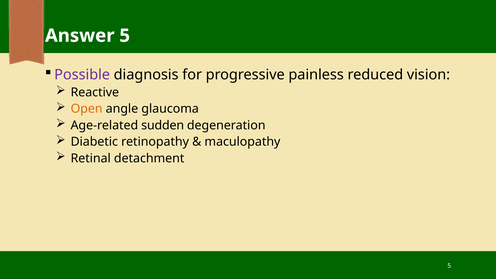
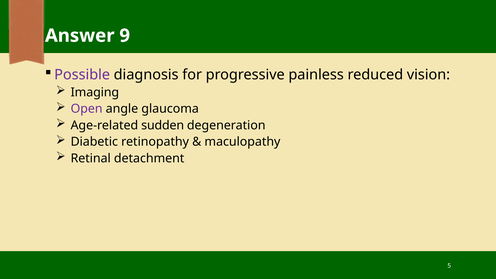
Answer 5: 5 -> 9 (125, 36)
Reactive: Reactive -> Imaging (95, 92)
Open colour: orange -> purple (87, 109)
